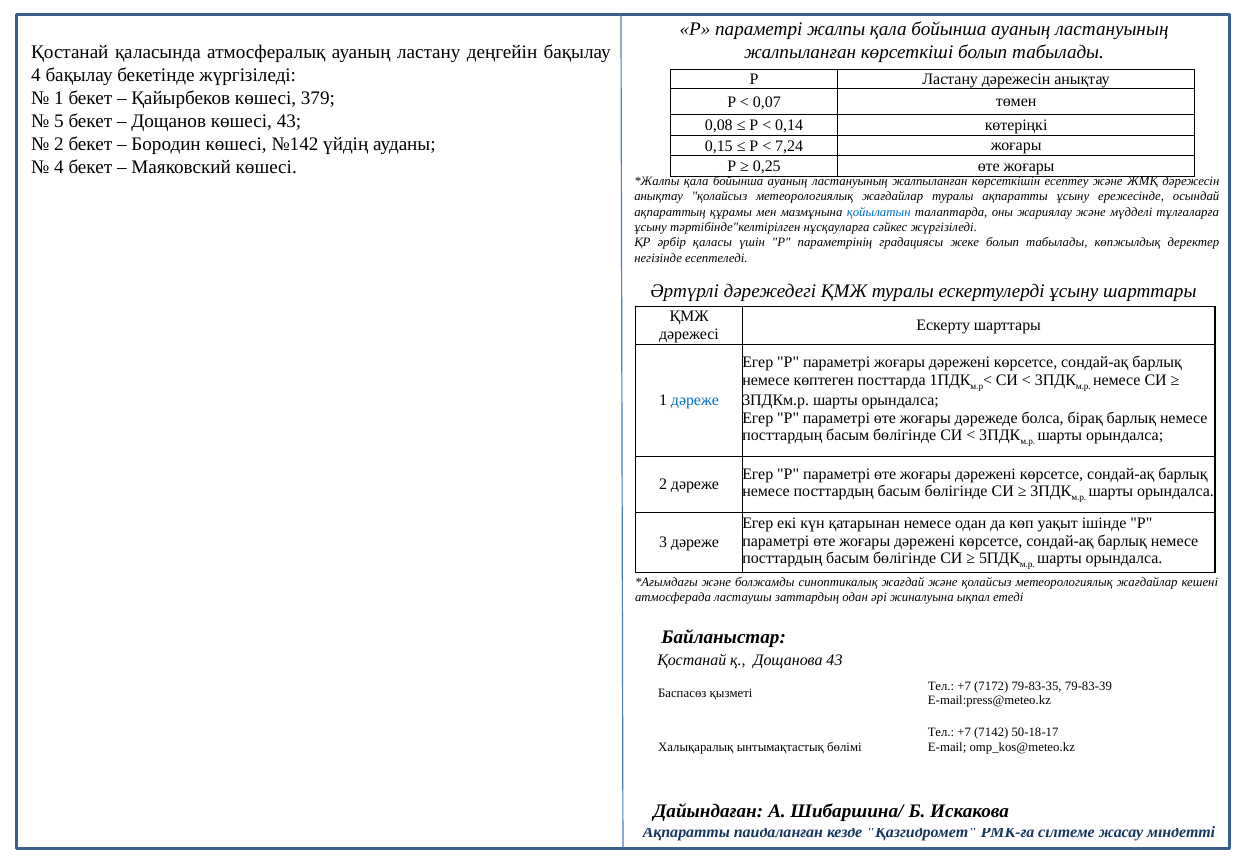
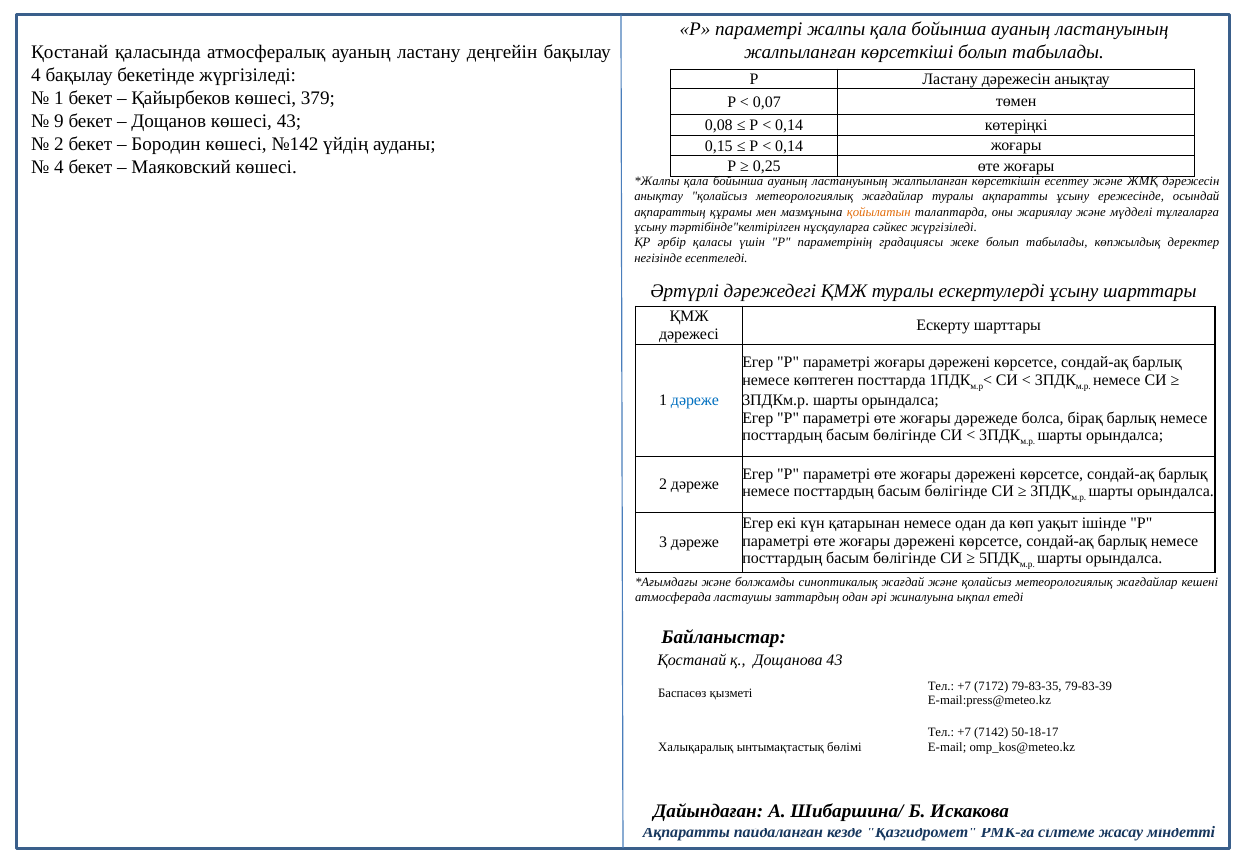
5: 5 -> 9 (59, 121)
7,24: 7,24 -> 0,14 (789, 146)
қойылатын colour: blue -> orange (879, 212)
